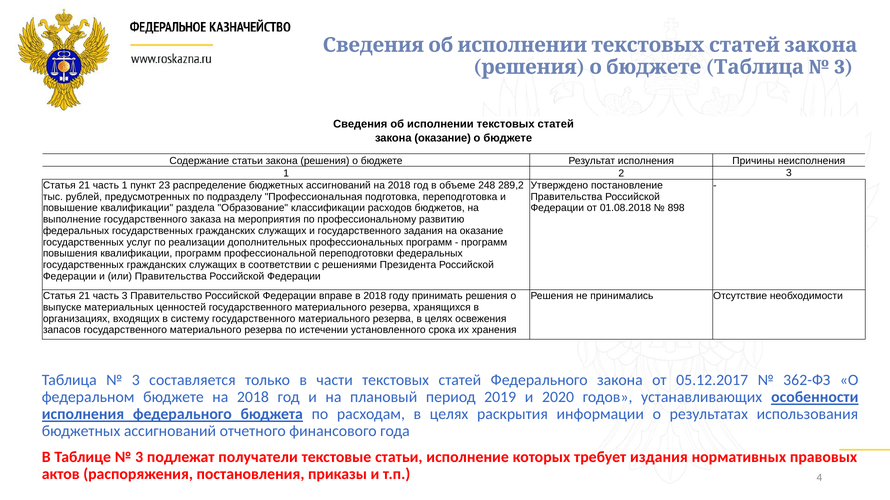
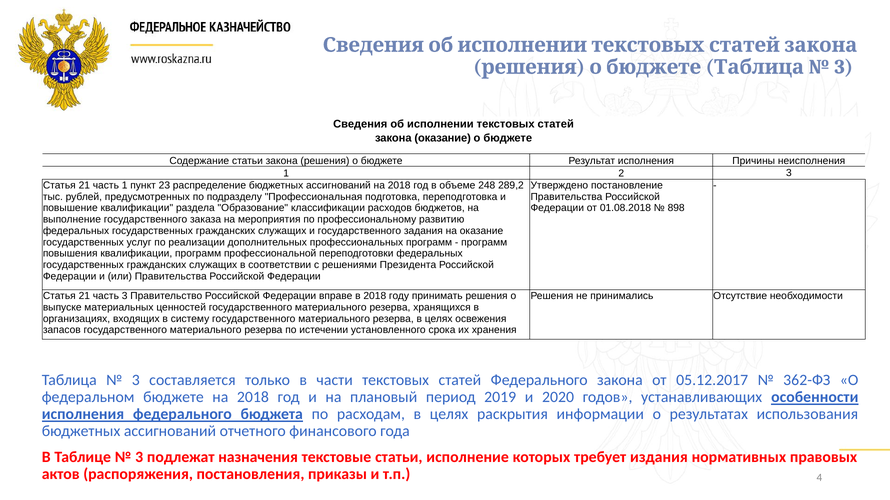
получатели: получатели -> назначения (258, 458)
